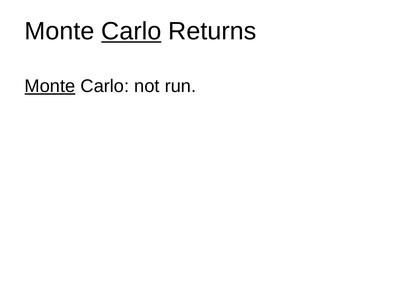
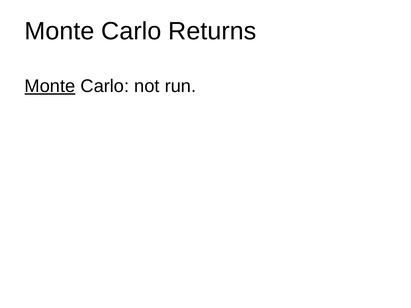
Carlo underline: present -> none (131, 31)
